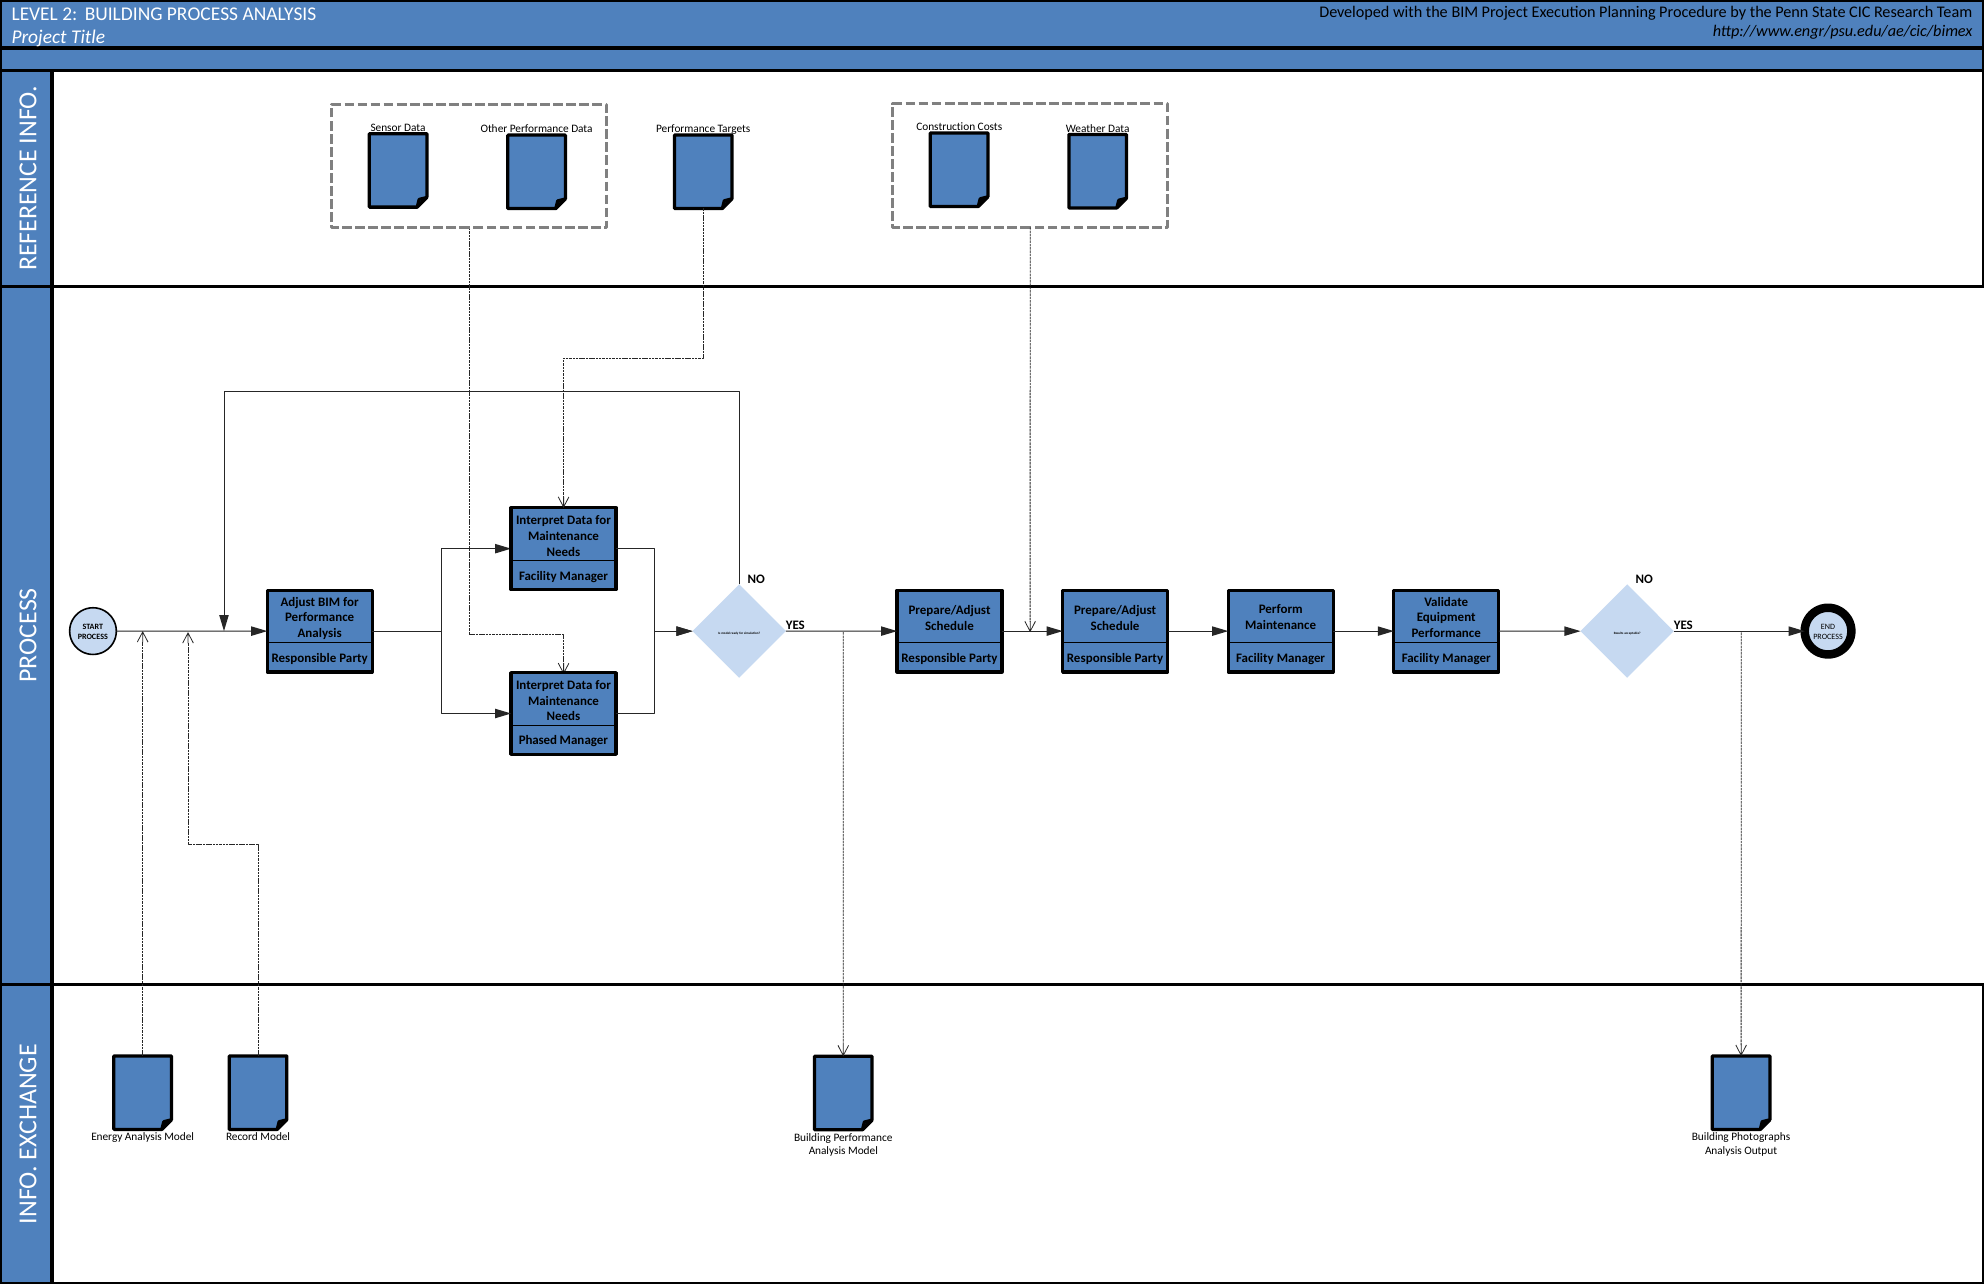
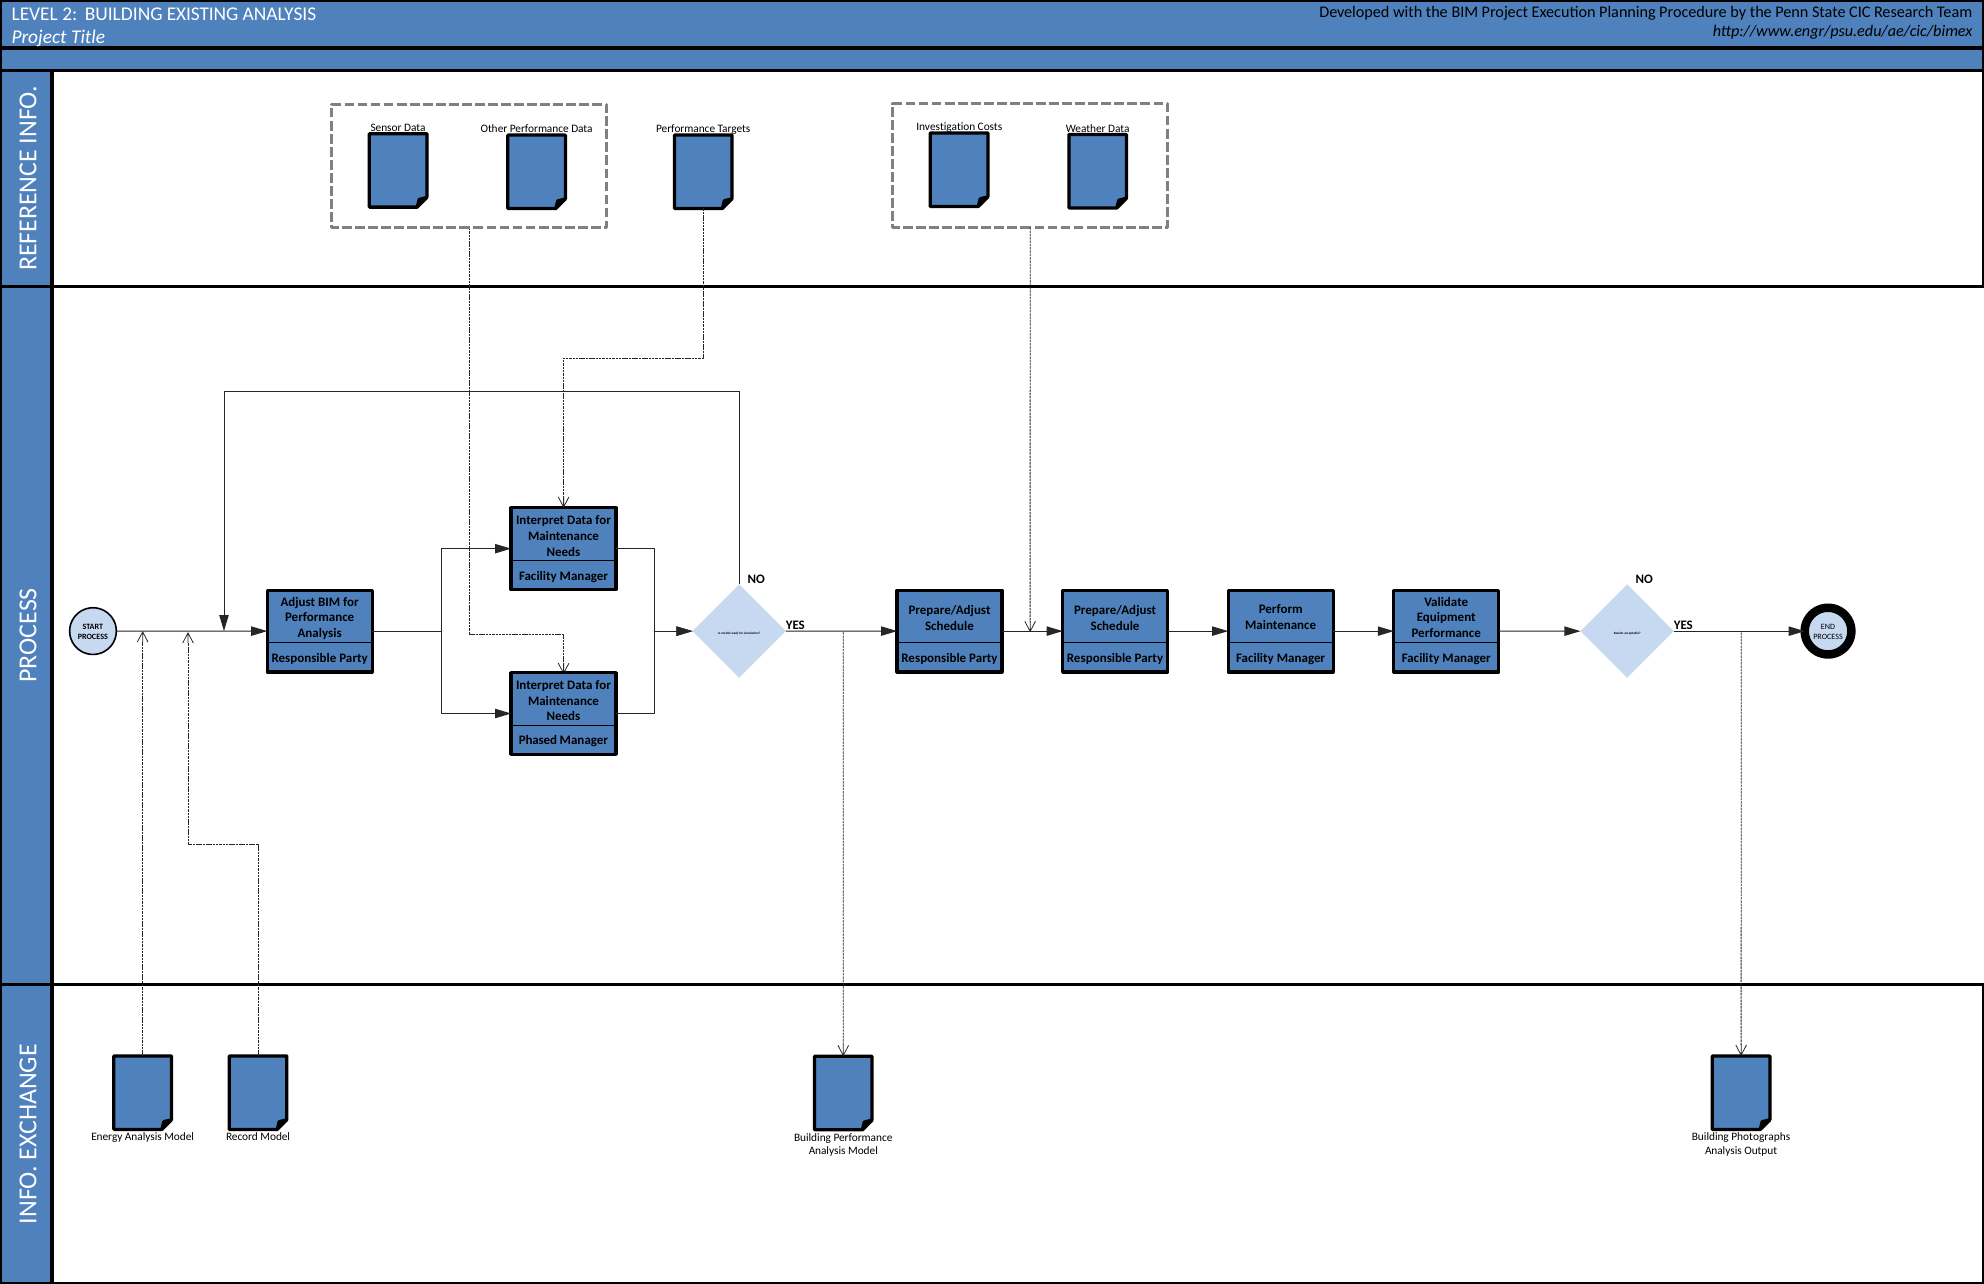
BUILDING PROCESS: PROCESS -> EXISTING (203, 14)
Construction: Construction -> Investigation (946, 127)
